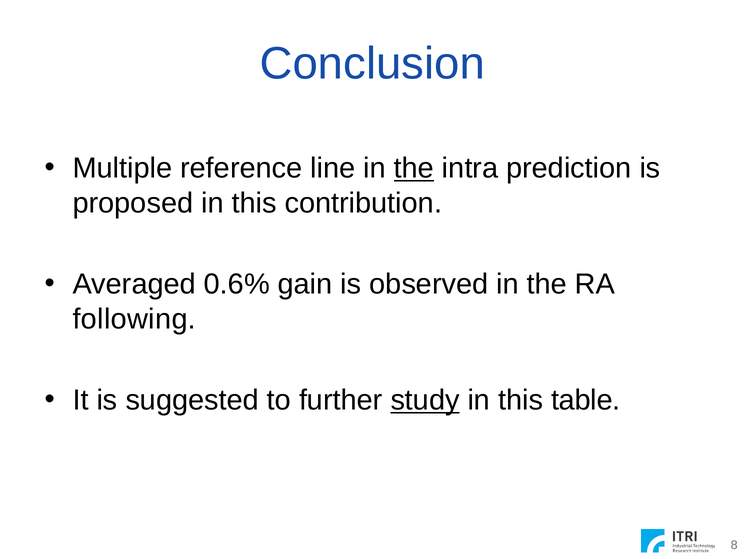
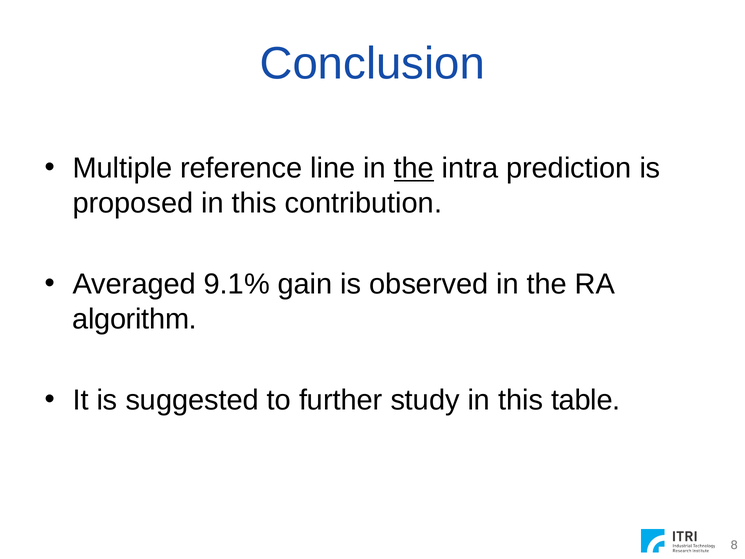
0.6%: 0.6% -> 9.1% (237, 284)
following: following -> algorithm (135, 319)
study underline: present -> none (425, 400)
